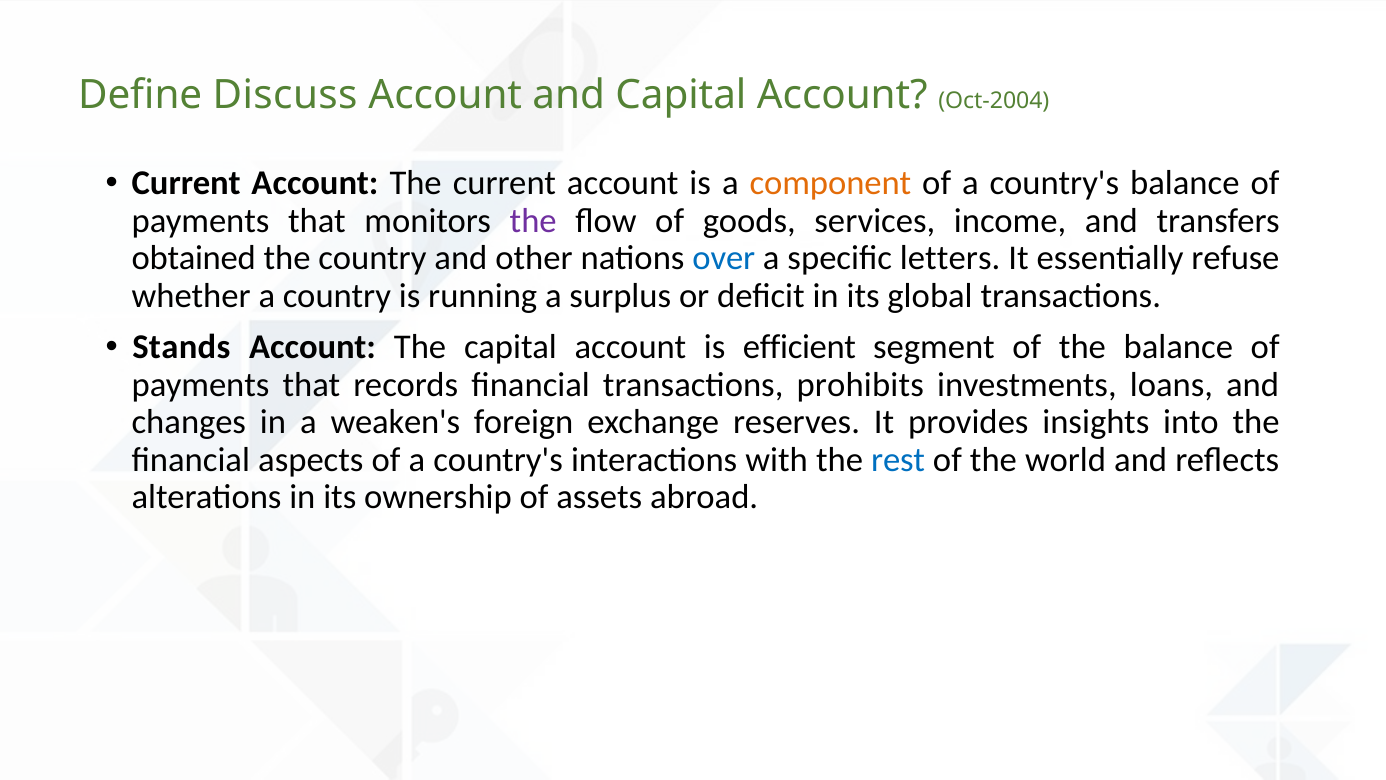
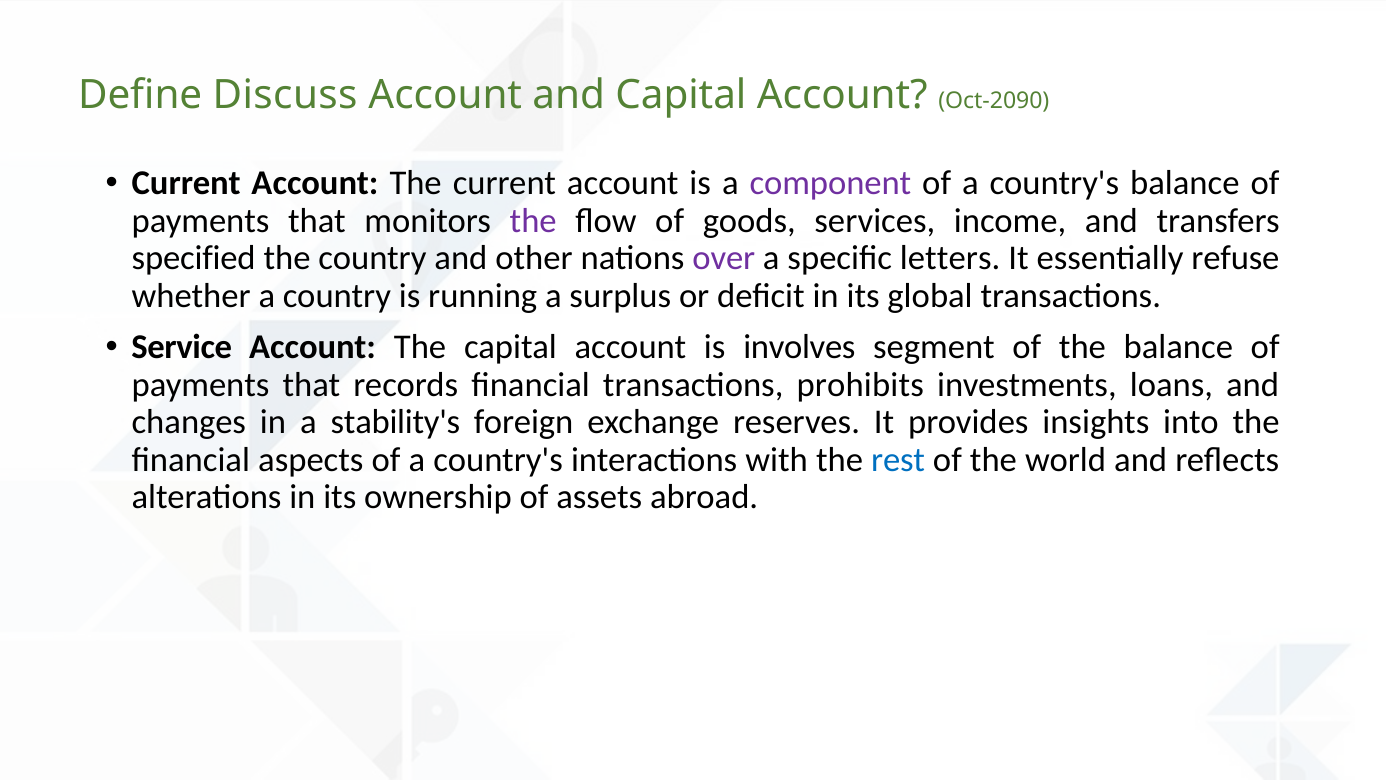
Oct-2004: Oct-2004 -> Oct-2090 (994, 101)
component colour: orange -> purple (830, 183)
obtained: obtained -> specified (194, 258)
over colour: blue -> purple (724, 258)
Stands: Stands -> Service (182, 347)
efficient: efficient -> involves (799, 347)
weaken's: weaken's -> stability's (395, 422)
